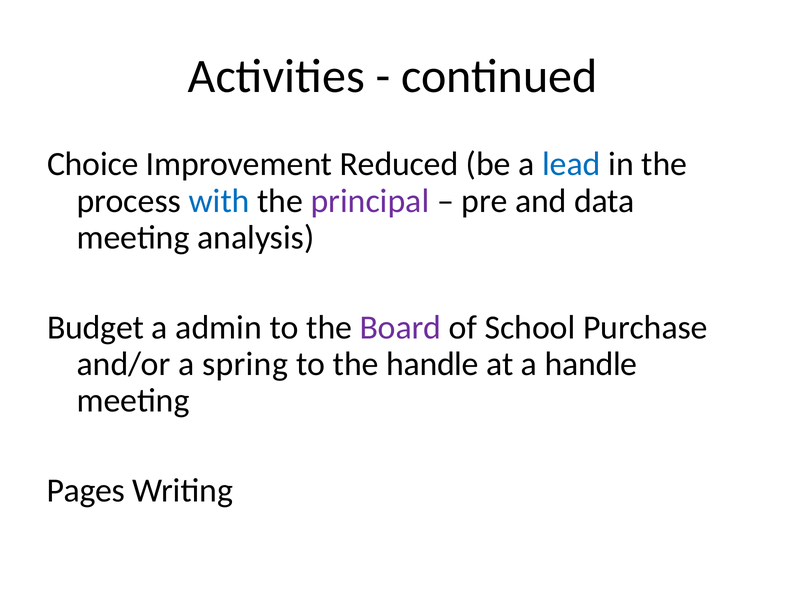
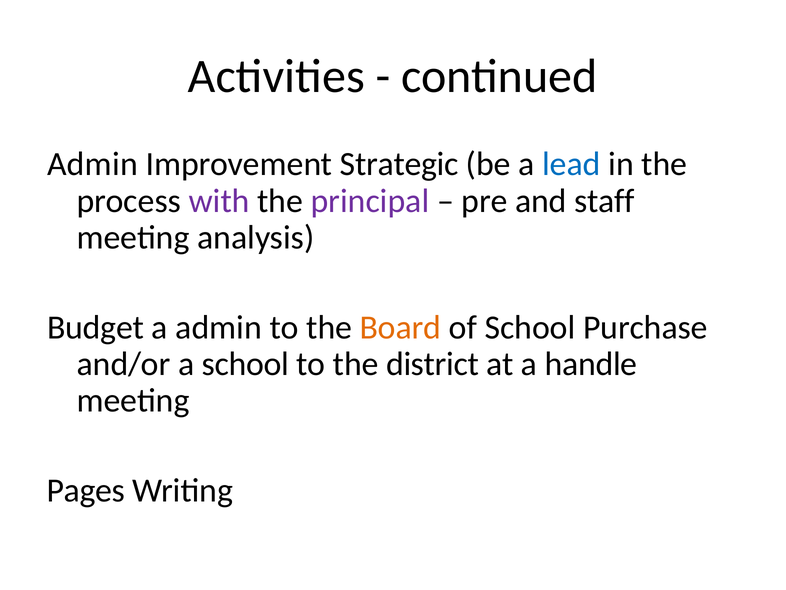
Choice: Choice -> Admin (93, 164)
Reduced: Reduced -> Strategic (399, 164)
with colour: blue -> purple (219, 201)
data: data -> staff (604, 201)
Board colour: purple -> orange (400, 327)
a spring: spring -> school (245, 364)
the handle: handle -> district (432, 364)
